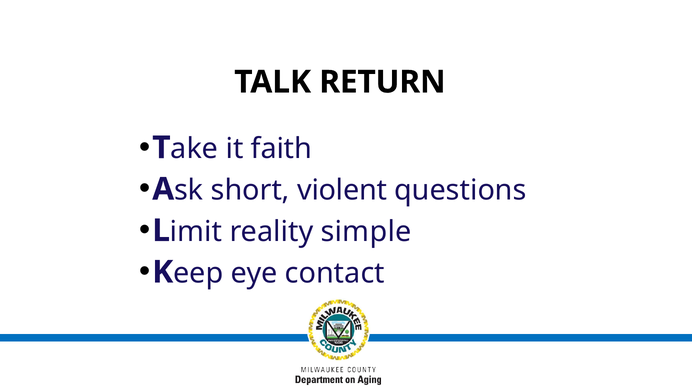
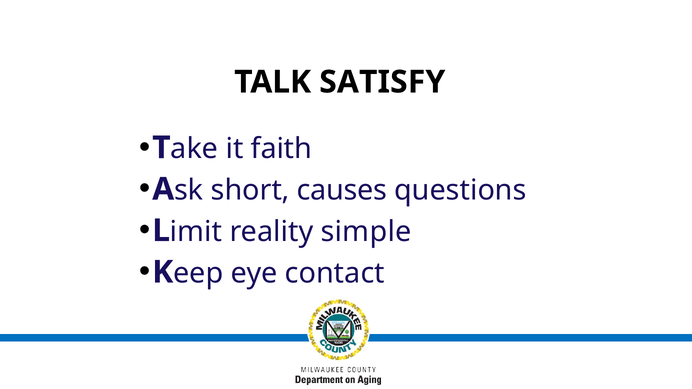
RETURN: RETURN -> SATISFY (382, 82)
violent: violent -> causes (342, 190)
